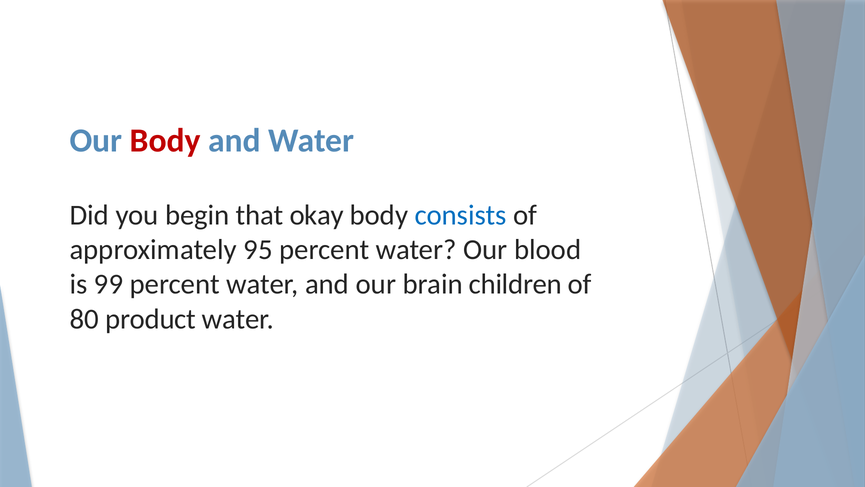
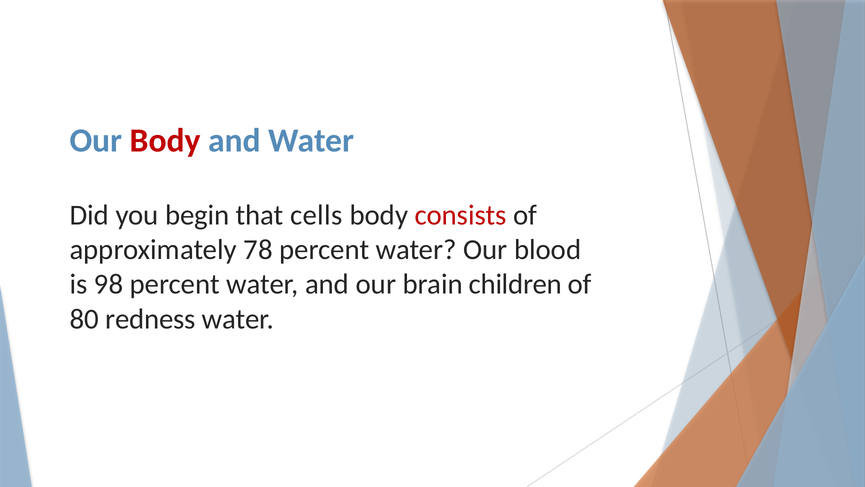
okay: okay -> cells (316, 215)
consists colour: blue -> red (461, 215)
95: 95 -> 78 (258, 250)
99: 99 -> 98 (109, 284)
product: product -> redness (150, 319)
